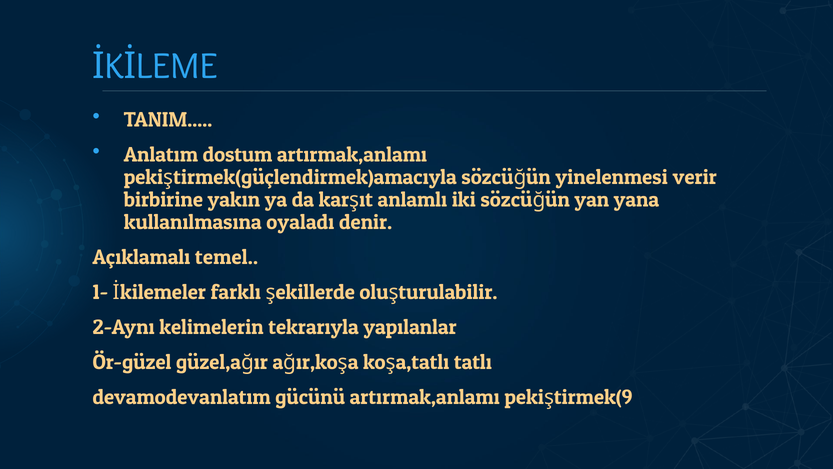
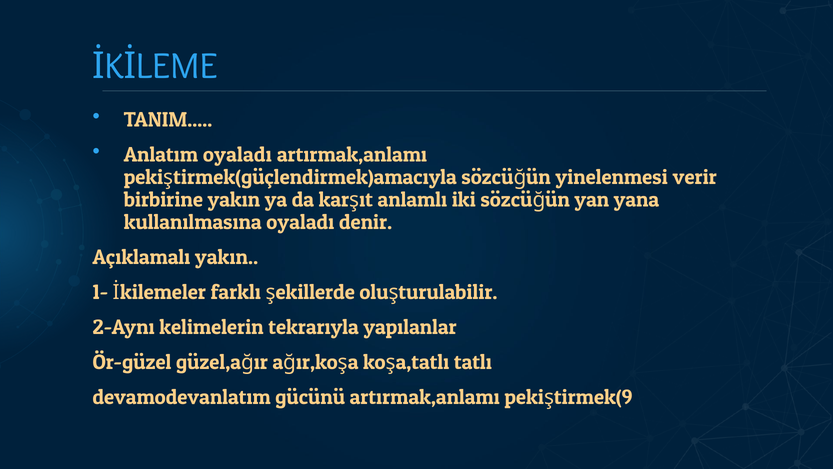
Anlatım dostum: dostum -> oyaladı (237, 155)
Açıklamalı temel: temel -> yakın (227, 257)
